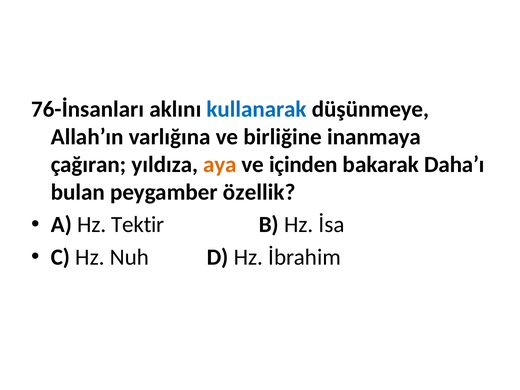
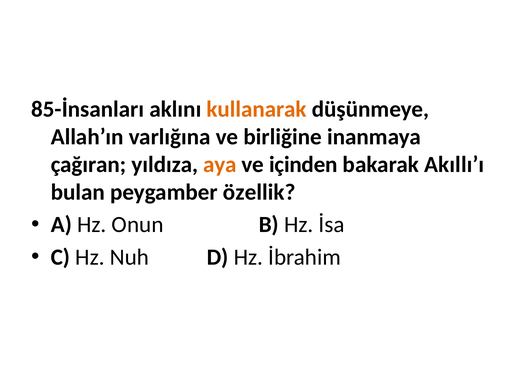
76-İnsanları: 76-İnsanları -> 85-İnsanları (88, 109)
kullanarak colour: blue -> orange (257, 109)
Daha’ı: Daha’ı -> Akıllı’ı (454, 165)
Tektir: Tektir -> Onun (138, 225)
